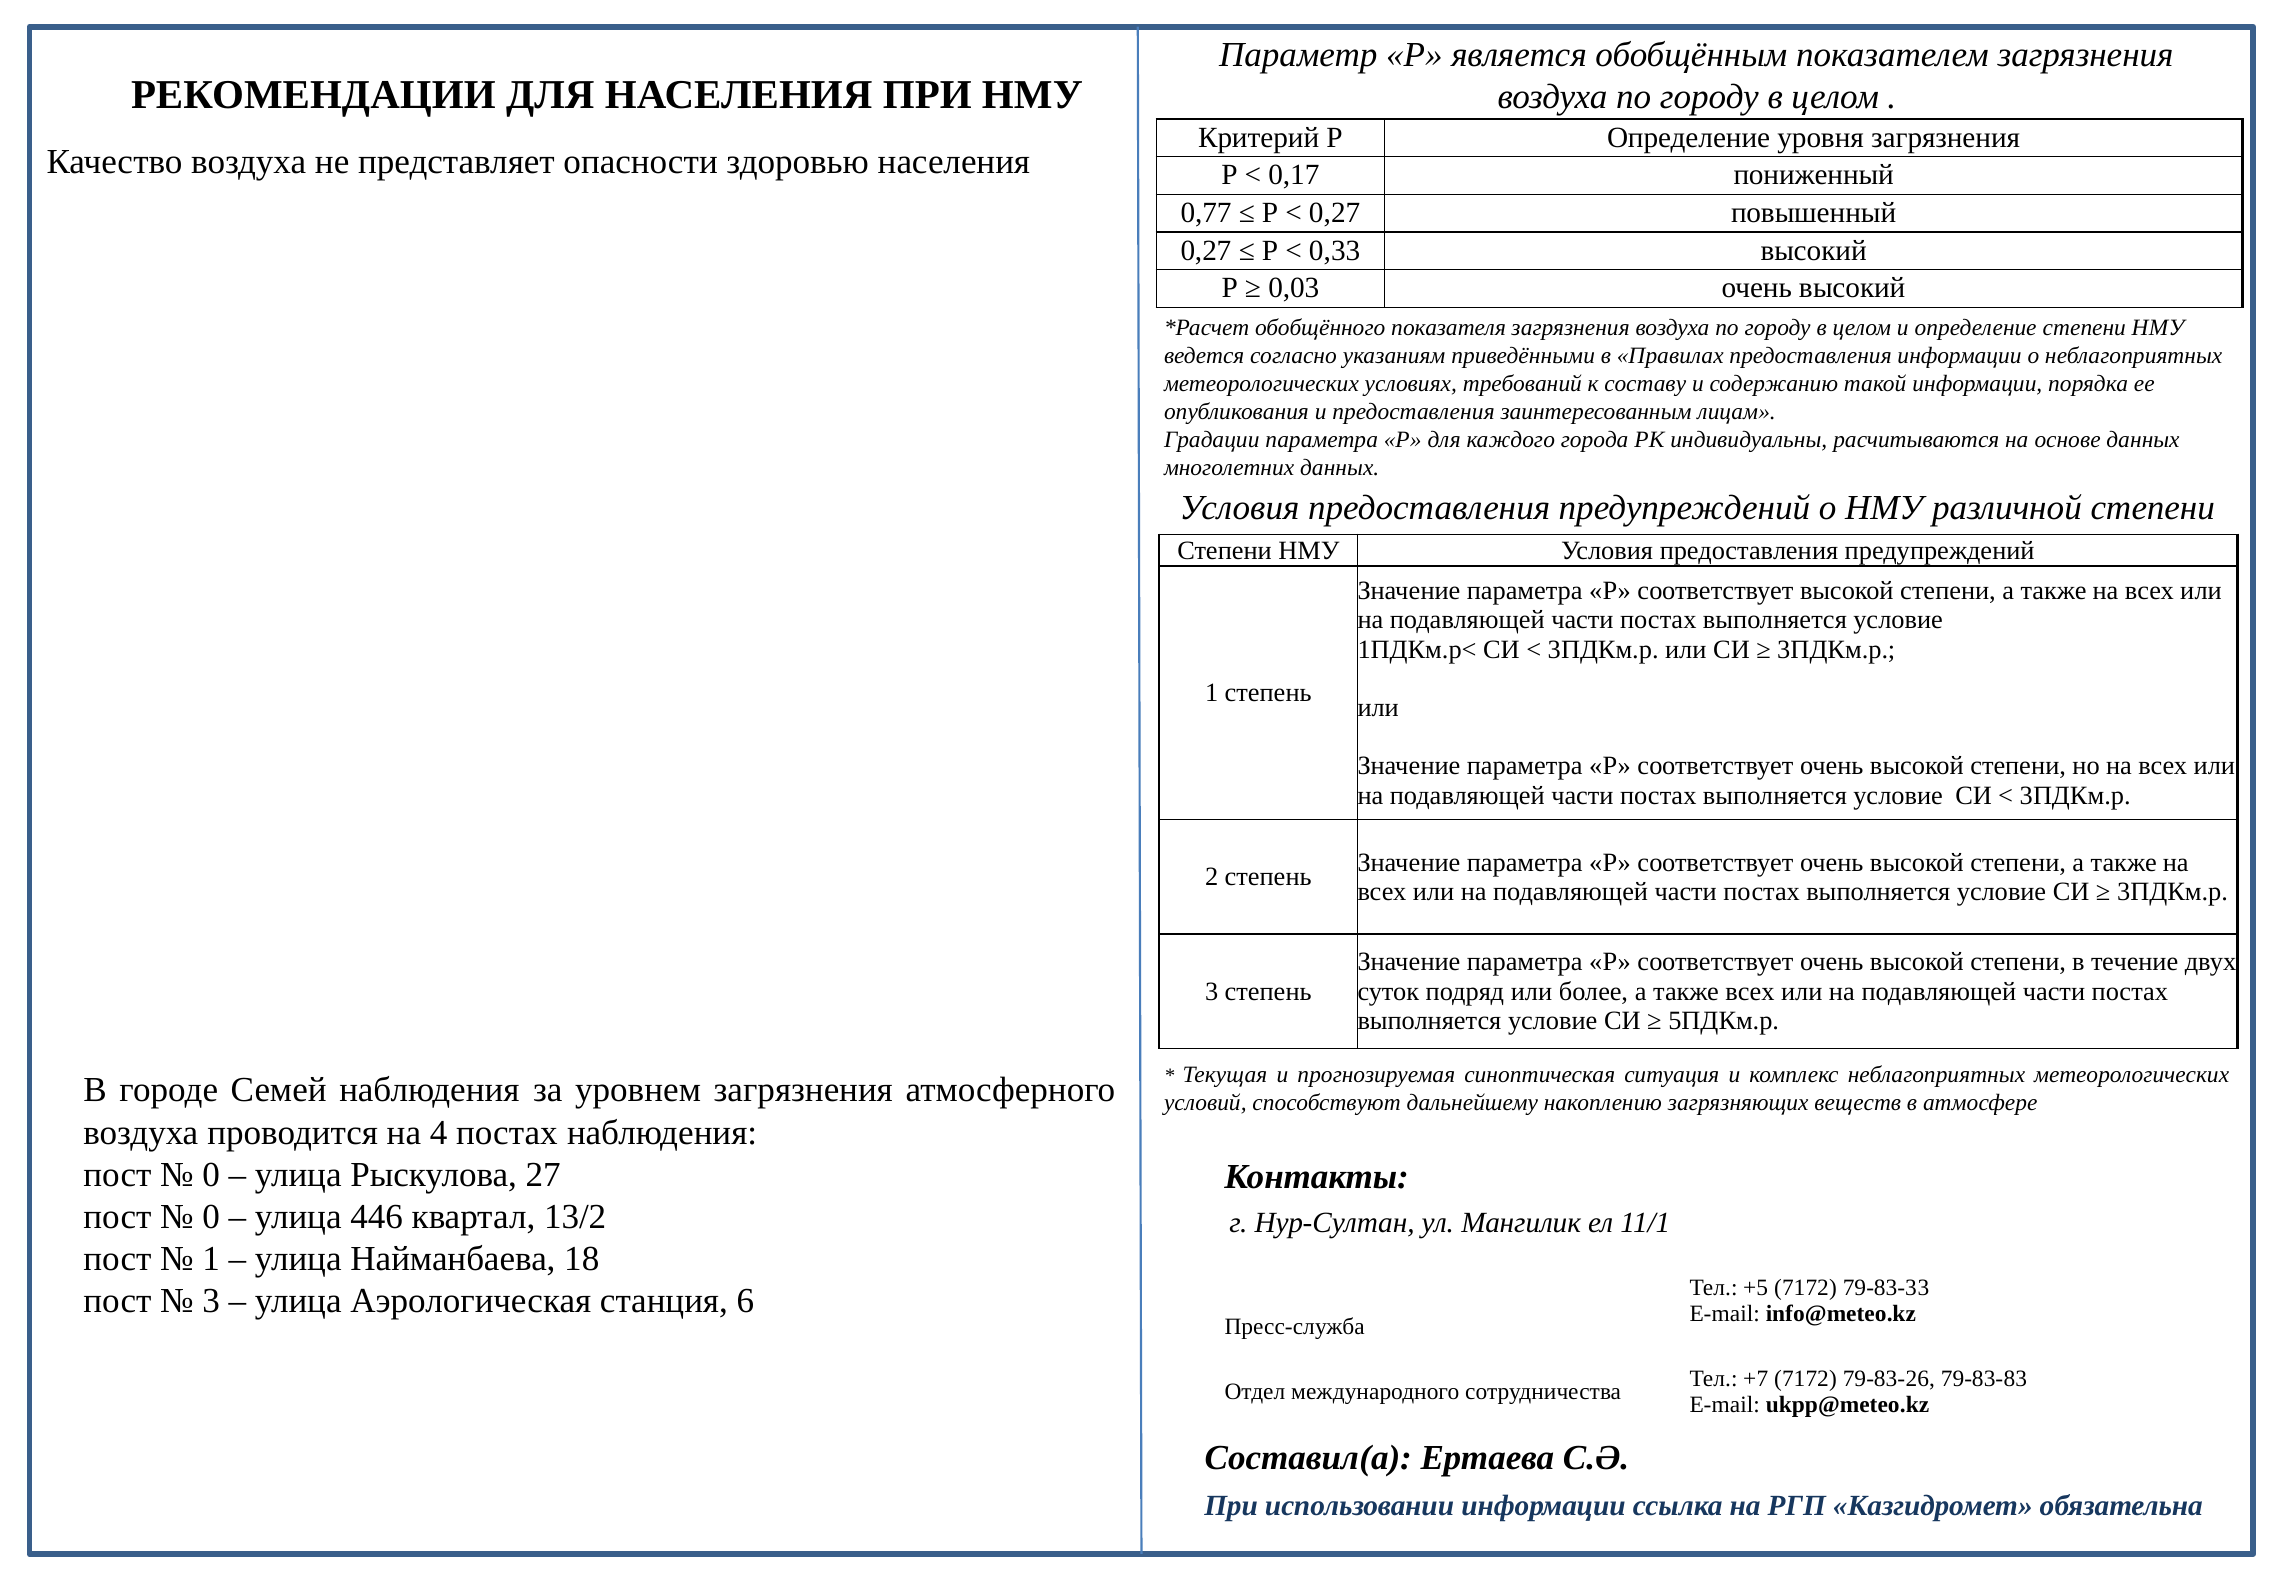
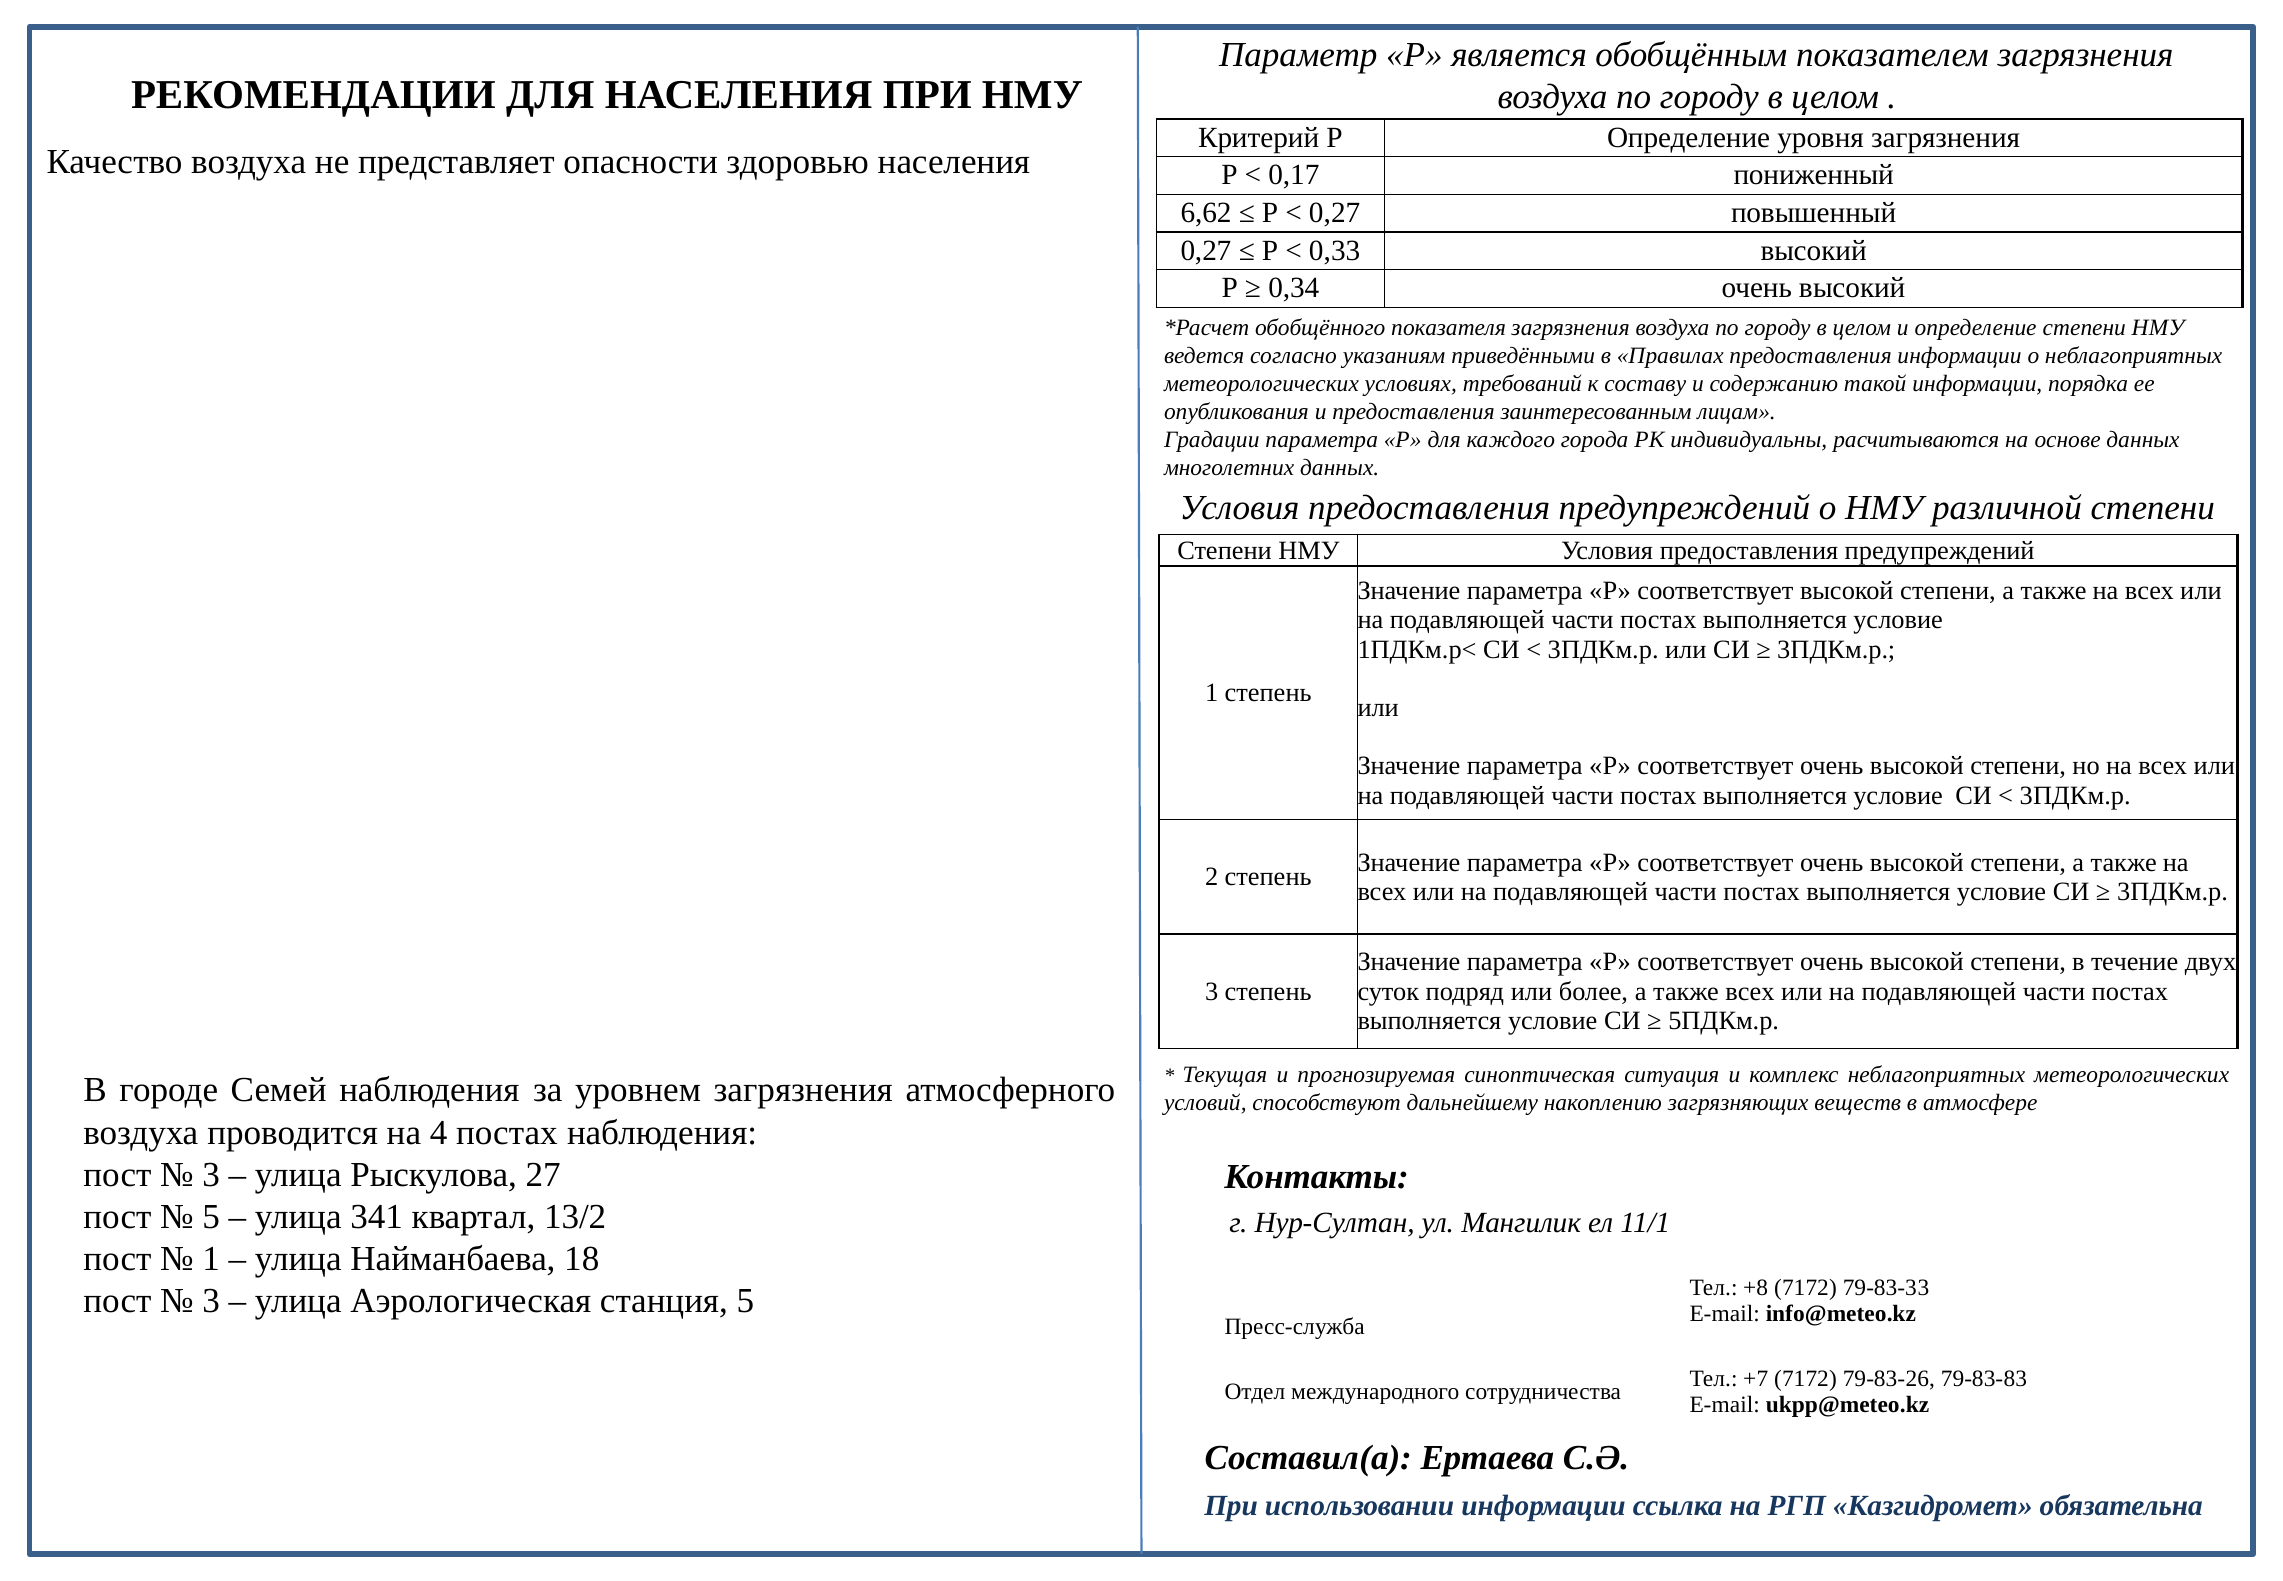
0,77: 0,77 -> 6,62 (1206, 213)
0,03: 0,03 -> 0,34 (1294, 288)
0: 0 -> 3 (211, 1174)
0: 0 -> 5 (211, 1216)
446: 446 -> 341 (377, 1216)
+5: +5 -> +8 (1756, 1287)
станция 6: 6 -> 5 (745, 1301)
